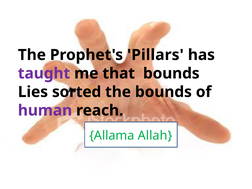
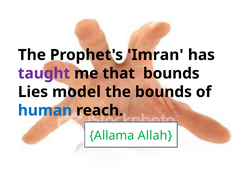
Pillars: Pillars -> Imran (155, 55)
sorted: sorted -> model (76, 92)
human colour: purple -> blue (45, 110)
